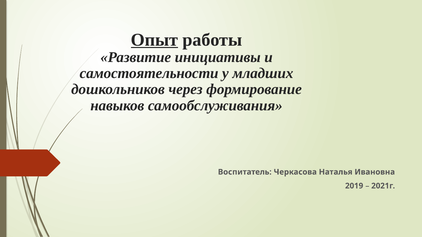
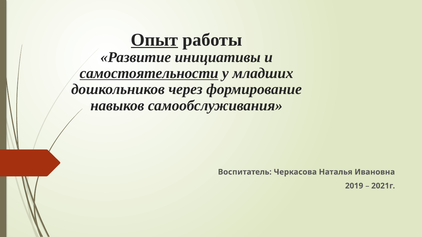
самостоятельности underline: none -> present (149, 73)
